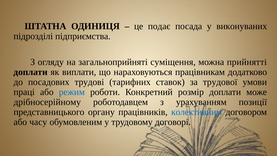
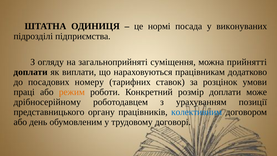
подає: подає -> нормі (159, 26)
трудові: трудові -> номеру (89, 82)
трудової: трудової -> розцінок (220, 82)
режим colour: blue -> orange (72, 92)
часу: часу -> день (38, 122)
